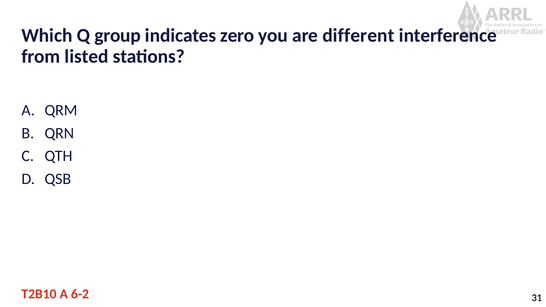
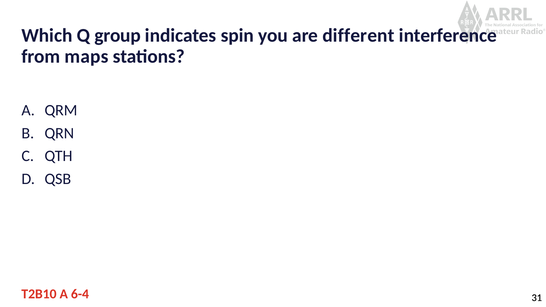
zero: zero -> spin (237, 35)
listed: listed -> maps (87, 56)
6-2: 6-2 -> 6-4 (80, 294)
